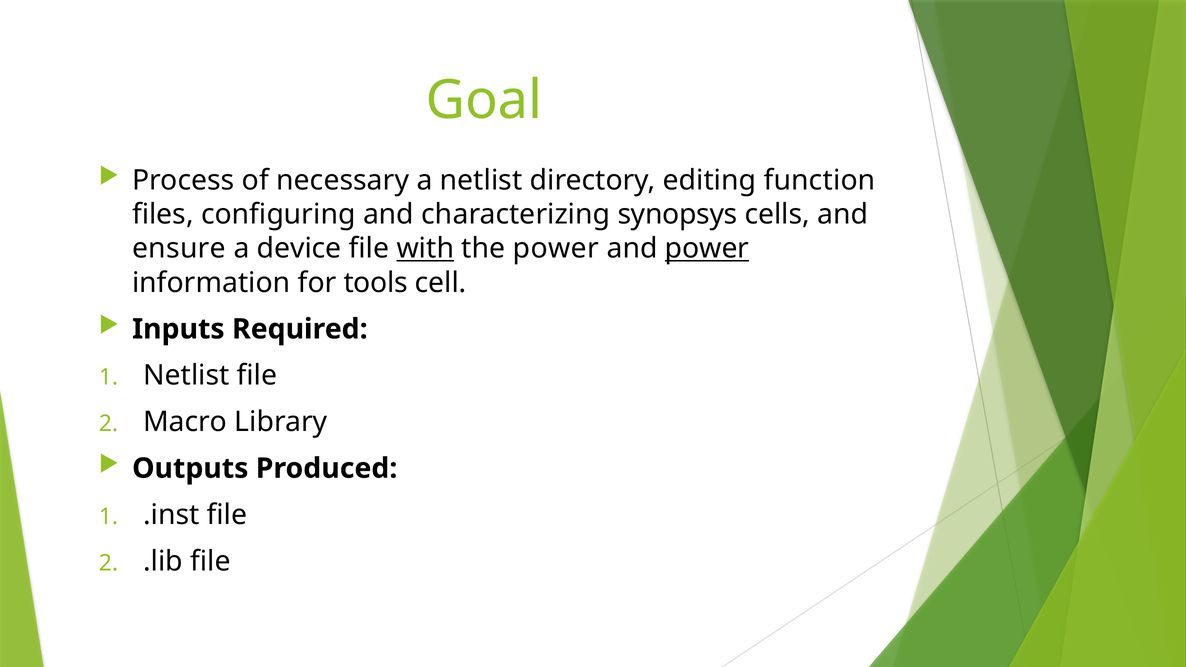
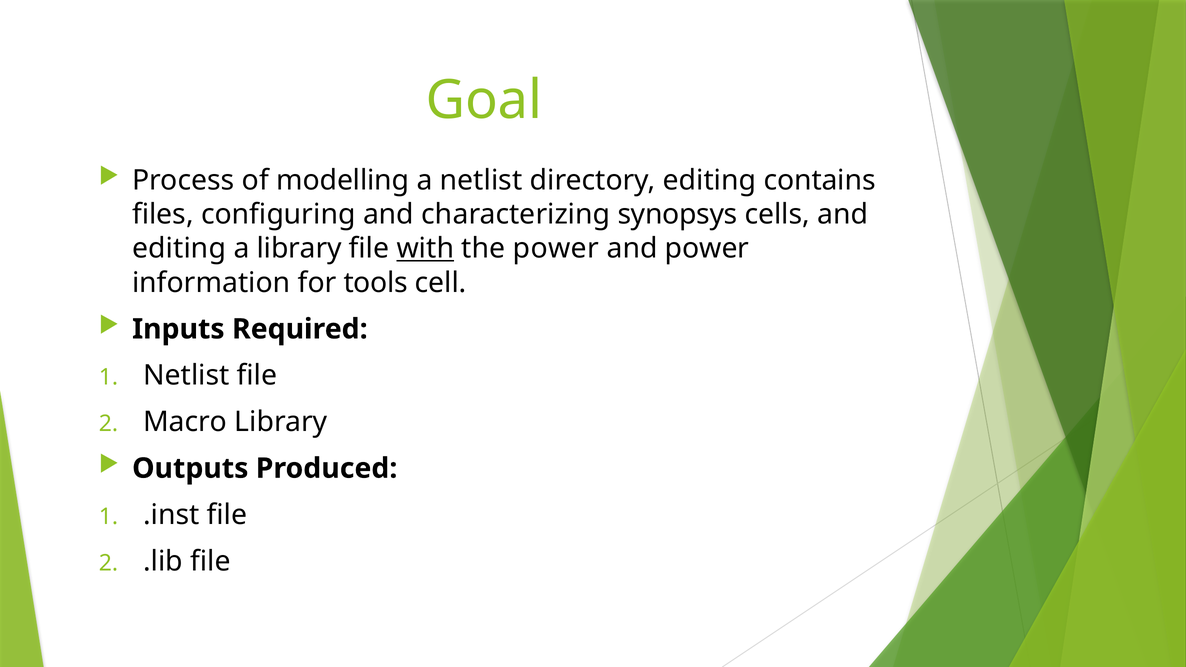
necessary: necessary -> modelling (343, 181)
function: function -> contains (820, 181)
ensure: ensure -> editing (179, 249)
a device: device -> library (299, 249)
power underline: present -> none (707, 249)
